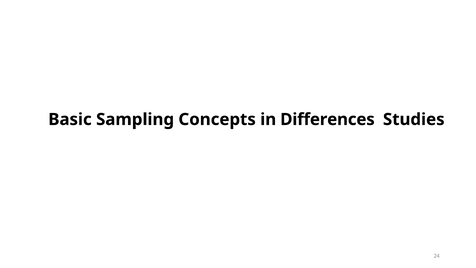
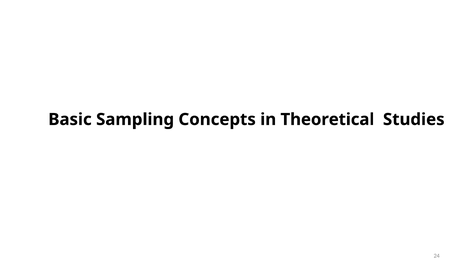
Differences: Differences -> Theoretical (327, 119)
